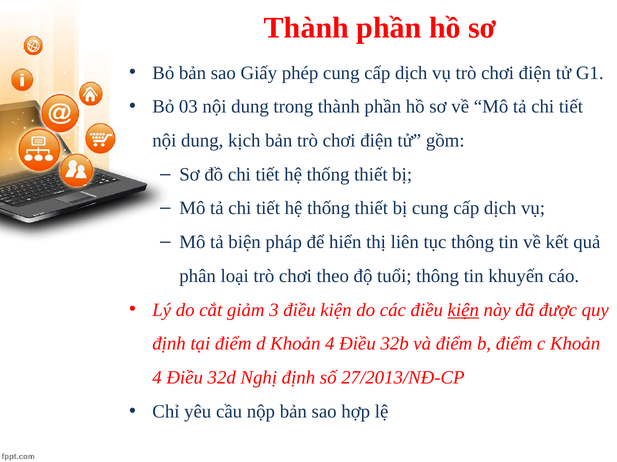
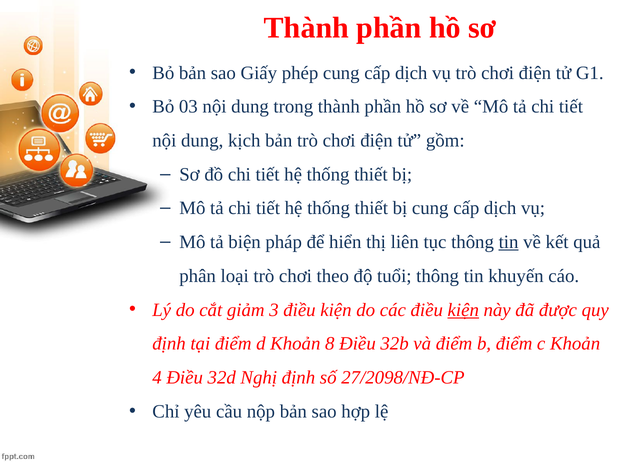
tin underline: none -> present (509, 242)
d Khoản 4: 4 -> 8 (330, 344)
27/2013/NĐ-CP: 27/2013/NĐ-CP -> 27/2098/NĐ-CP (403, 378)
